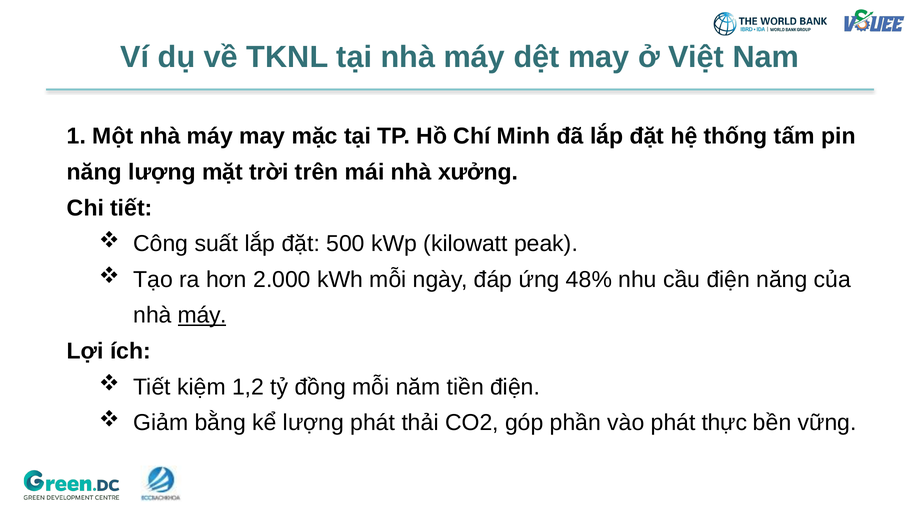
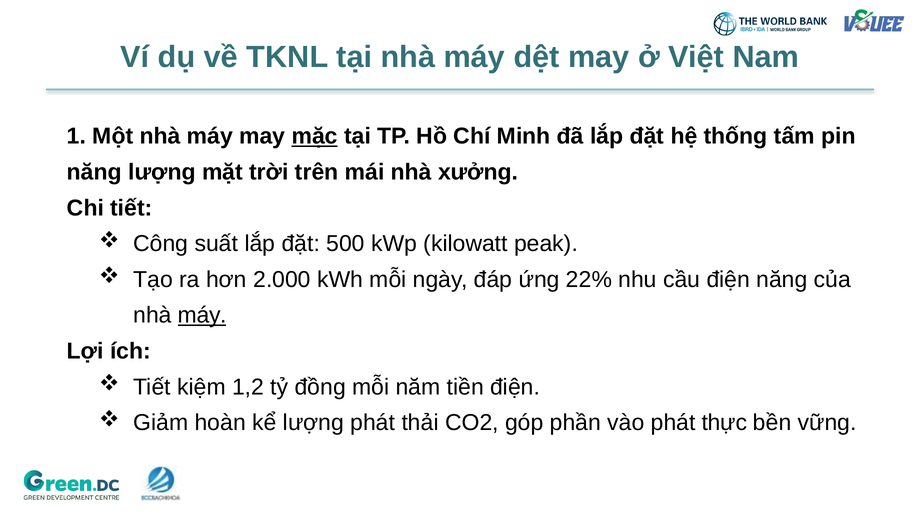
mặc underline: none -> present (315, 136)
48%: 48% -> 22% (589, 280)
bằng: bằng -> hoàn (220, 423)
